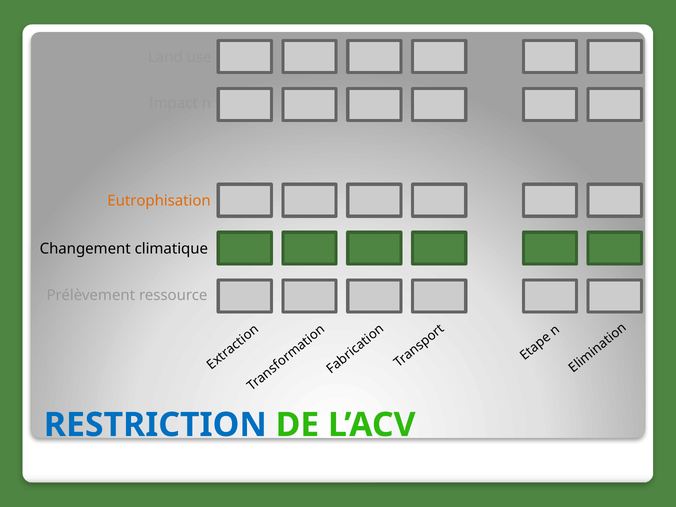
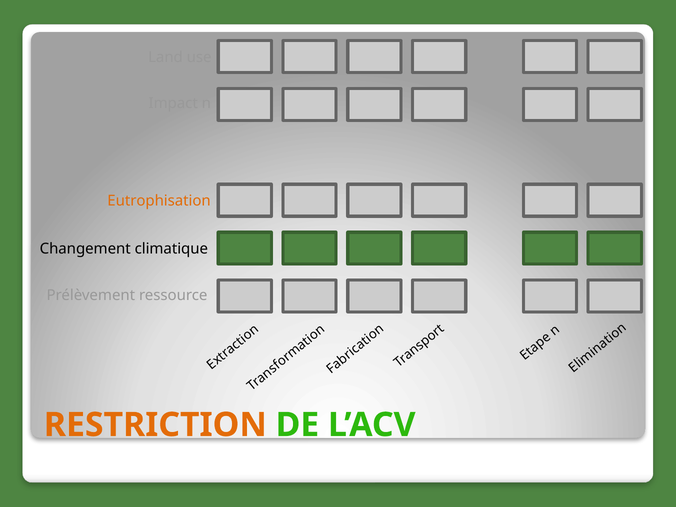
RESTRICTION colour: blue -> orange (155, 425)
